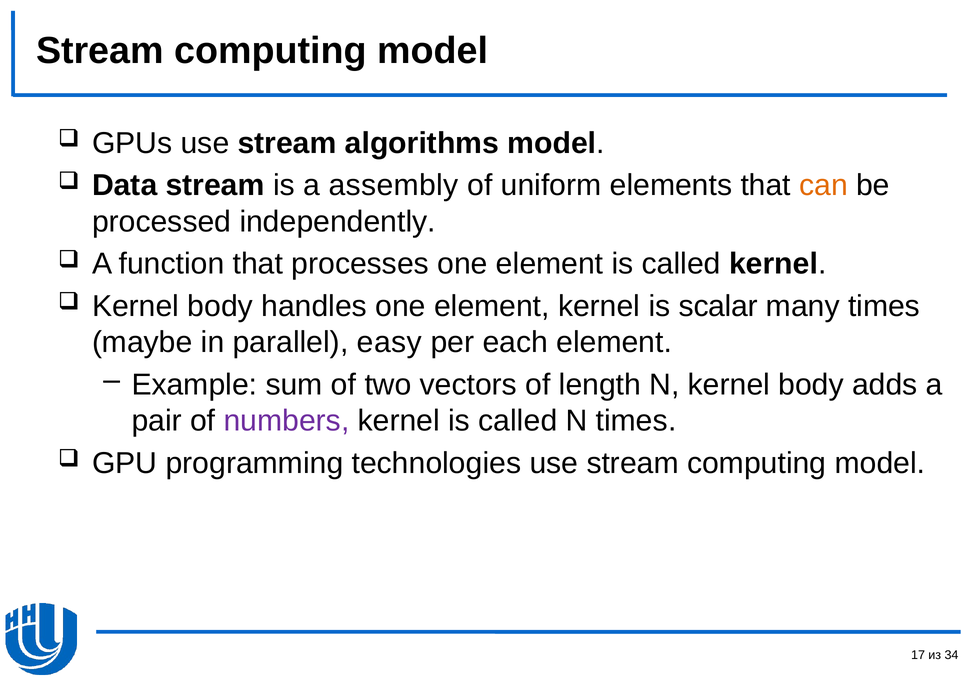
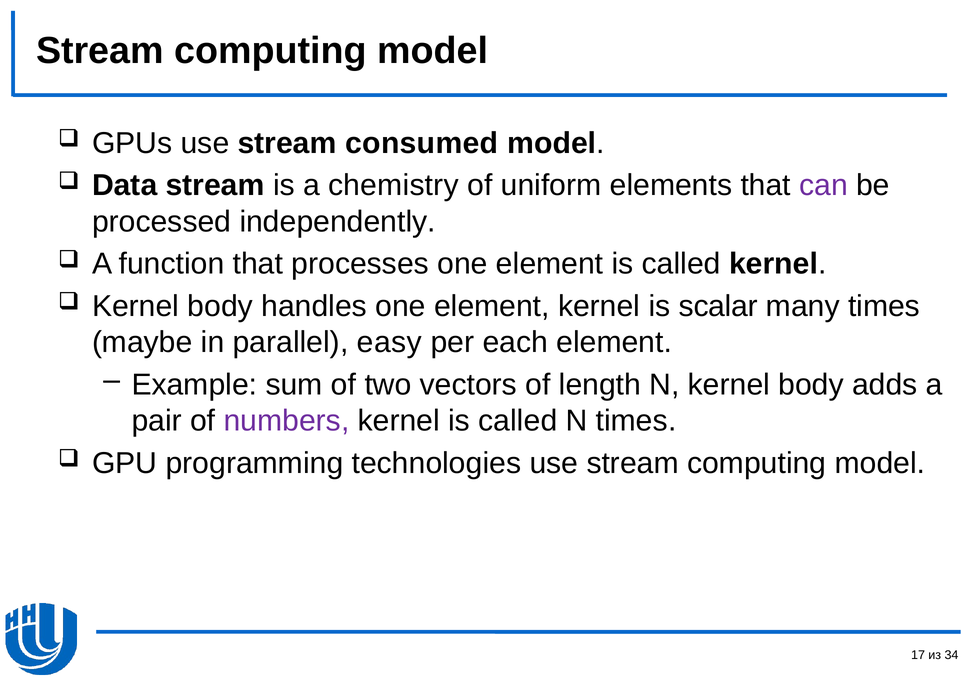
algorithms: algorithms -> consumed (422, 143)
assembly: assembly -> chemistry (393, 185)
can colour: orange -> purple (823, 185)
